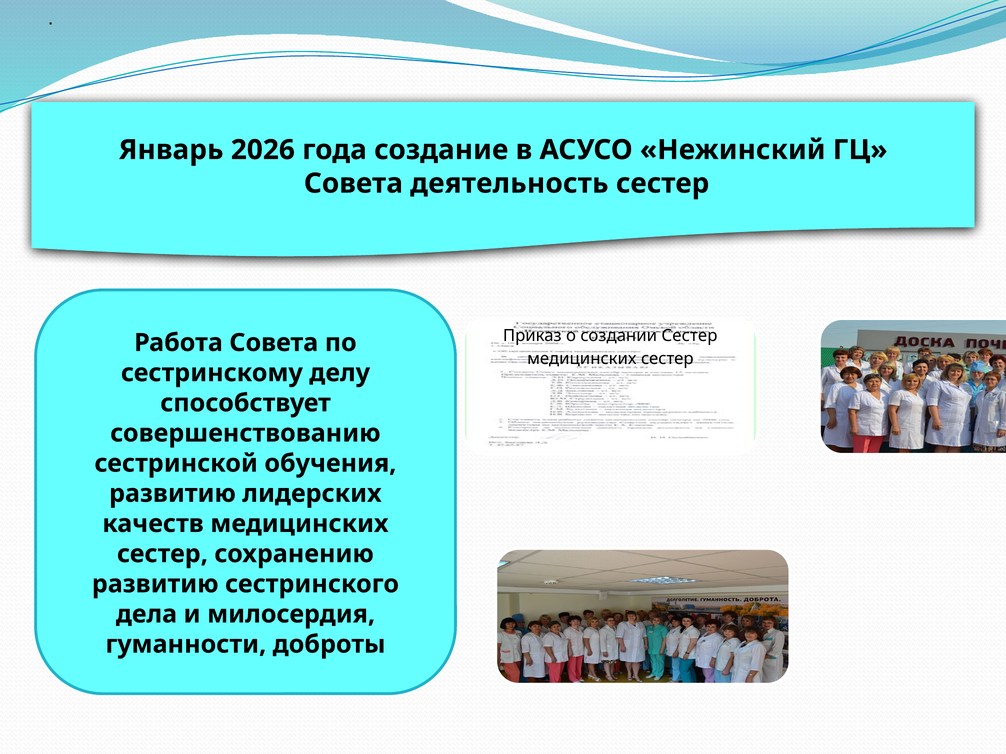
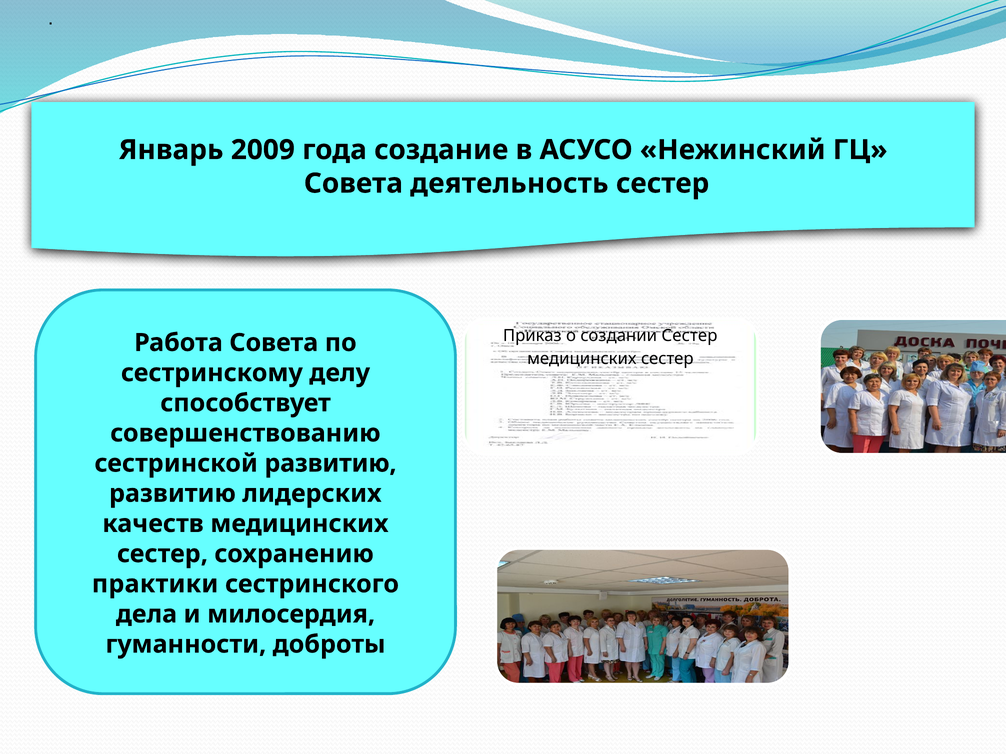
2026: 2026 -> 2009 (263, 150)
сестринской обучения: обучения -> развитию (330, 464)
развитию: развитию -> практики (155, 584)
